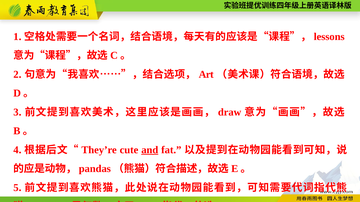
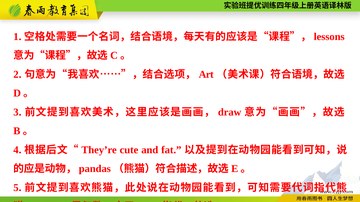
and underline: present -> none (150, 150)
